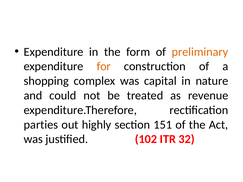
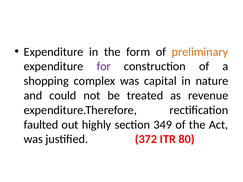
for colour: orange -> purple (104, 66)
parties: parties -> faulted (41, 125)
151: 151 -> 349 (163, 125)
102: 102 -> 372 (146, 139)
32: 32 -> 80 (187, 139)
